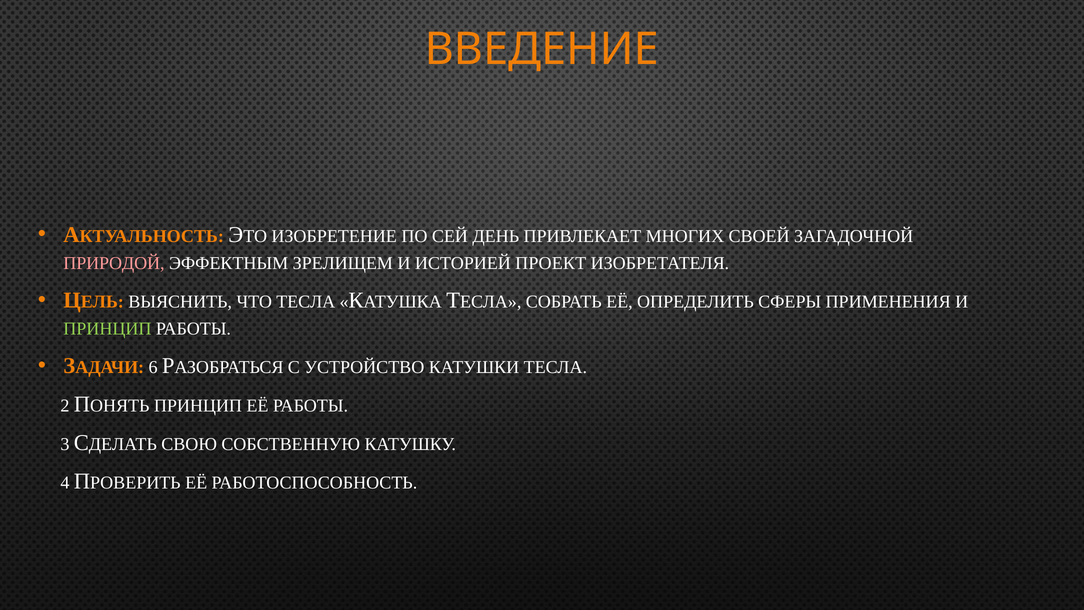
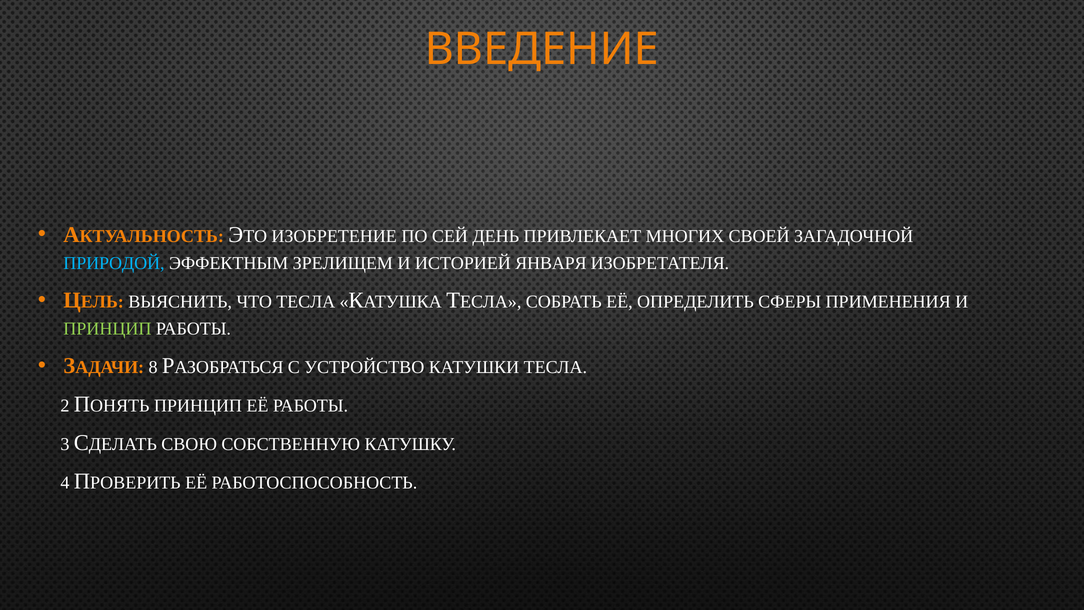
ПРИРОДОЙ colour: pink -> light blue (114, 263)
ПРОЕКТ: ПРОЕКТ -> ЯНВАРЯ (551, 263)
6: 6 -> 8 (153, 367)
